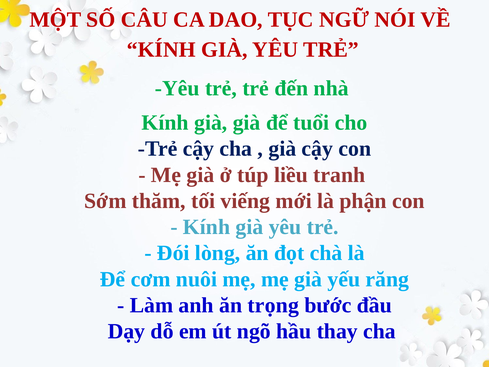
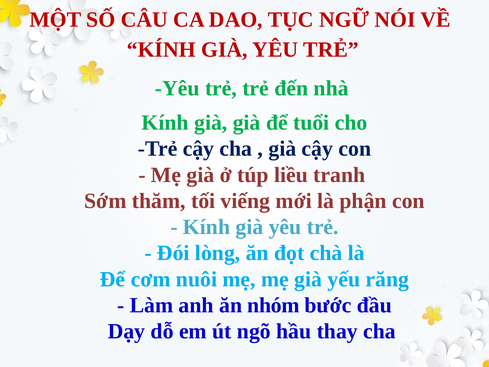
trọng: trọng -> nhóm (273, 305)
